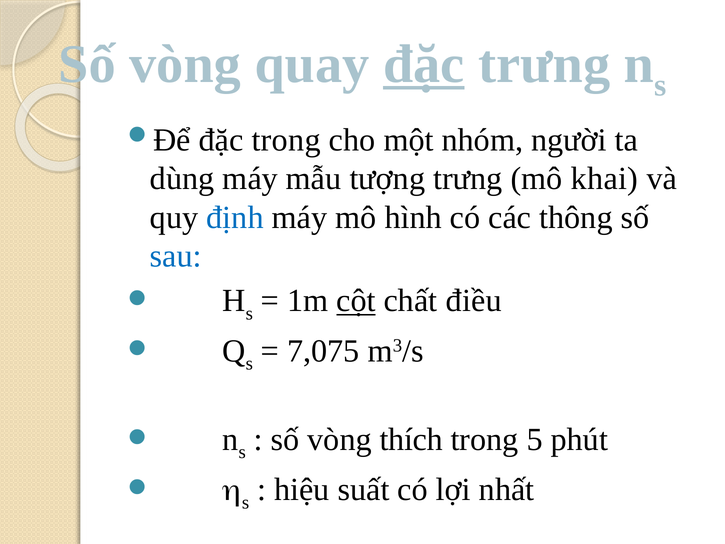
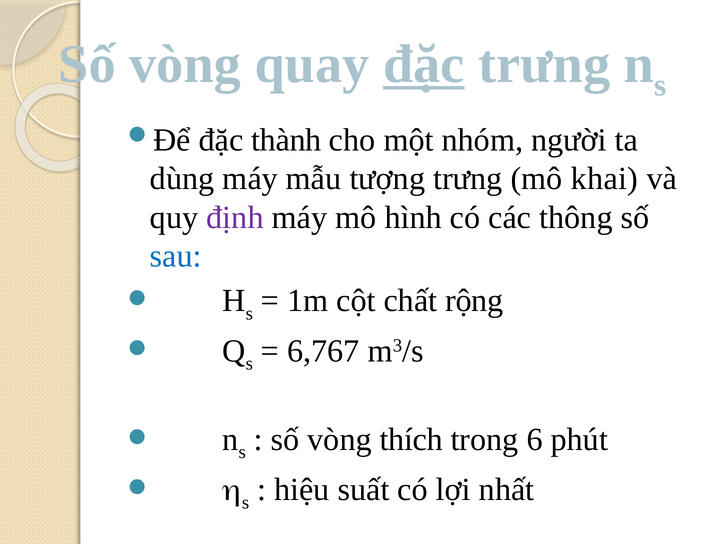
đặc trong: trong -> thành (286, 140)
định colour: blue -> purple (235, 217)
cột underline: present -> none (356, 301)
điều: điều -> rộng (474, 301)
7,075: 7,075 -> 6,767 (323, 351)
5: 5 -> 6 (535, 440)
